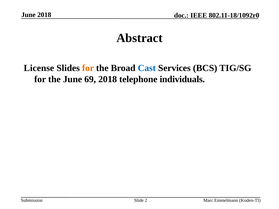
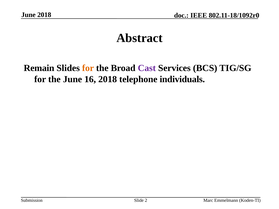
License: License -> Remain (39, 68)
Cast colour: blue -> purple (147, 68)
69: 69 -> 16 (90, 79)
